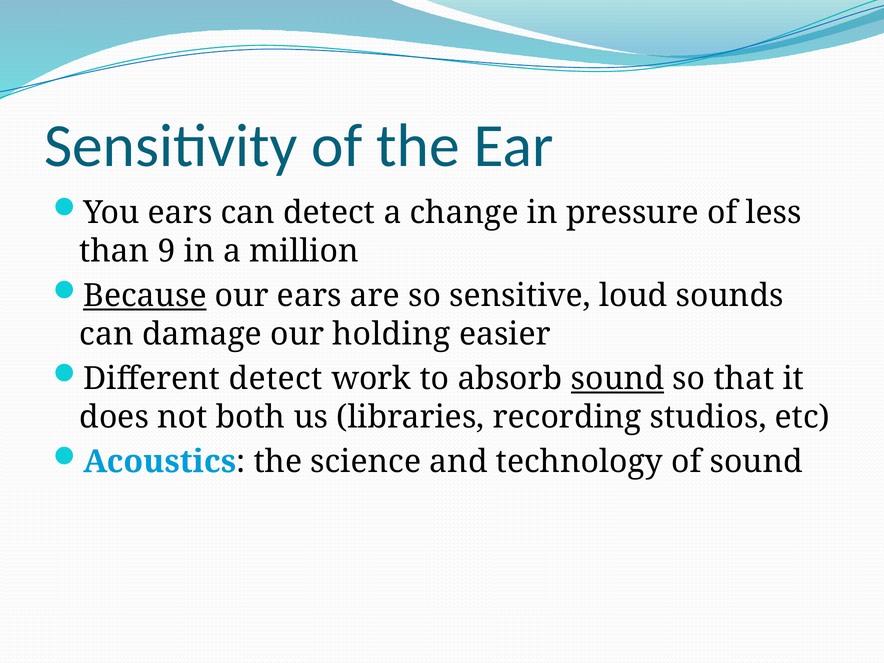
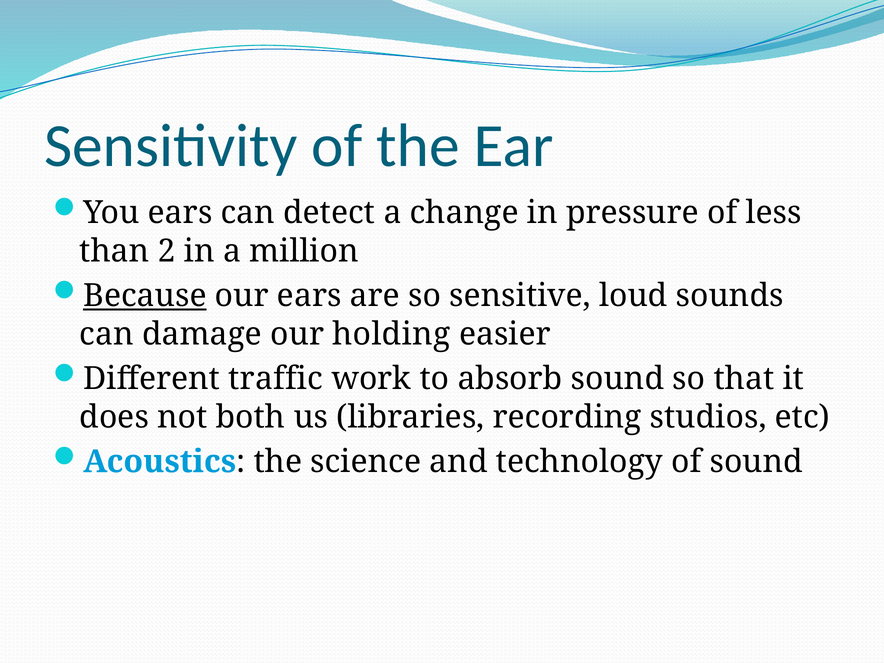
9: 9 -> 2 (167, 251)
Different detect: detect -> traffic (276, 379)
sound underline: present -> none (618, 379)
